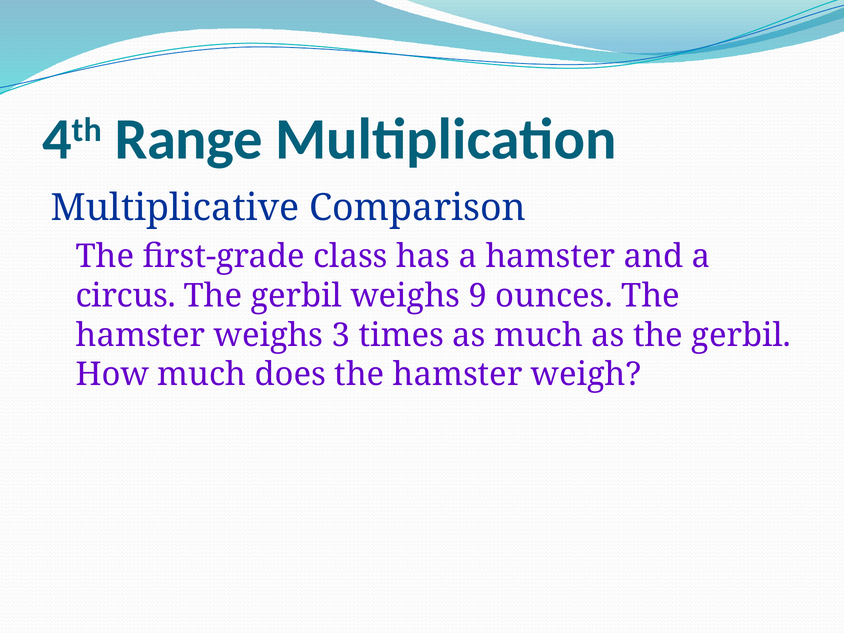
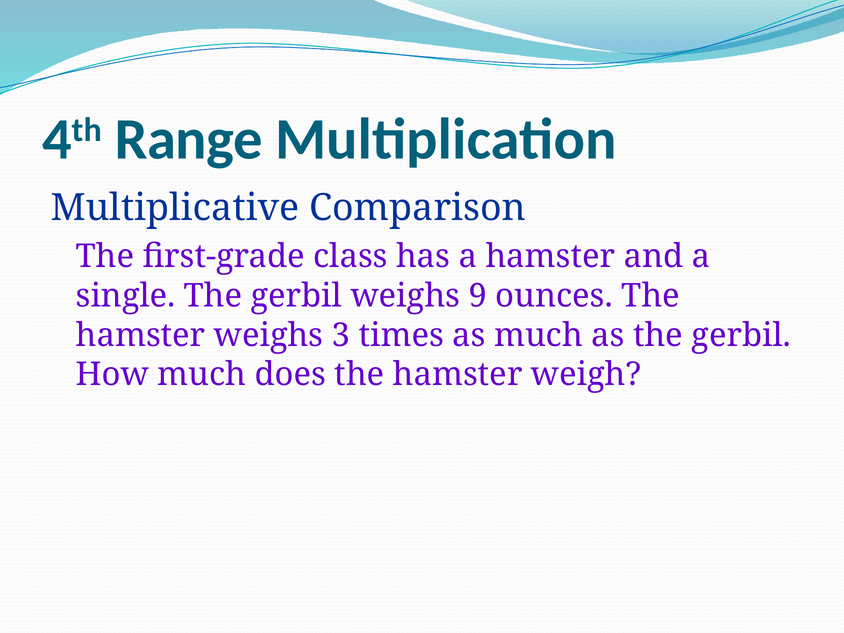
circus: circus -> single (126, 296)
